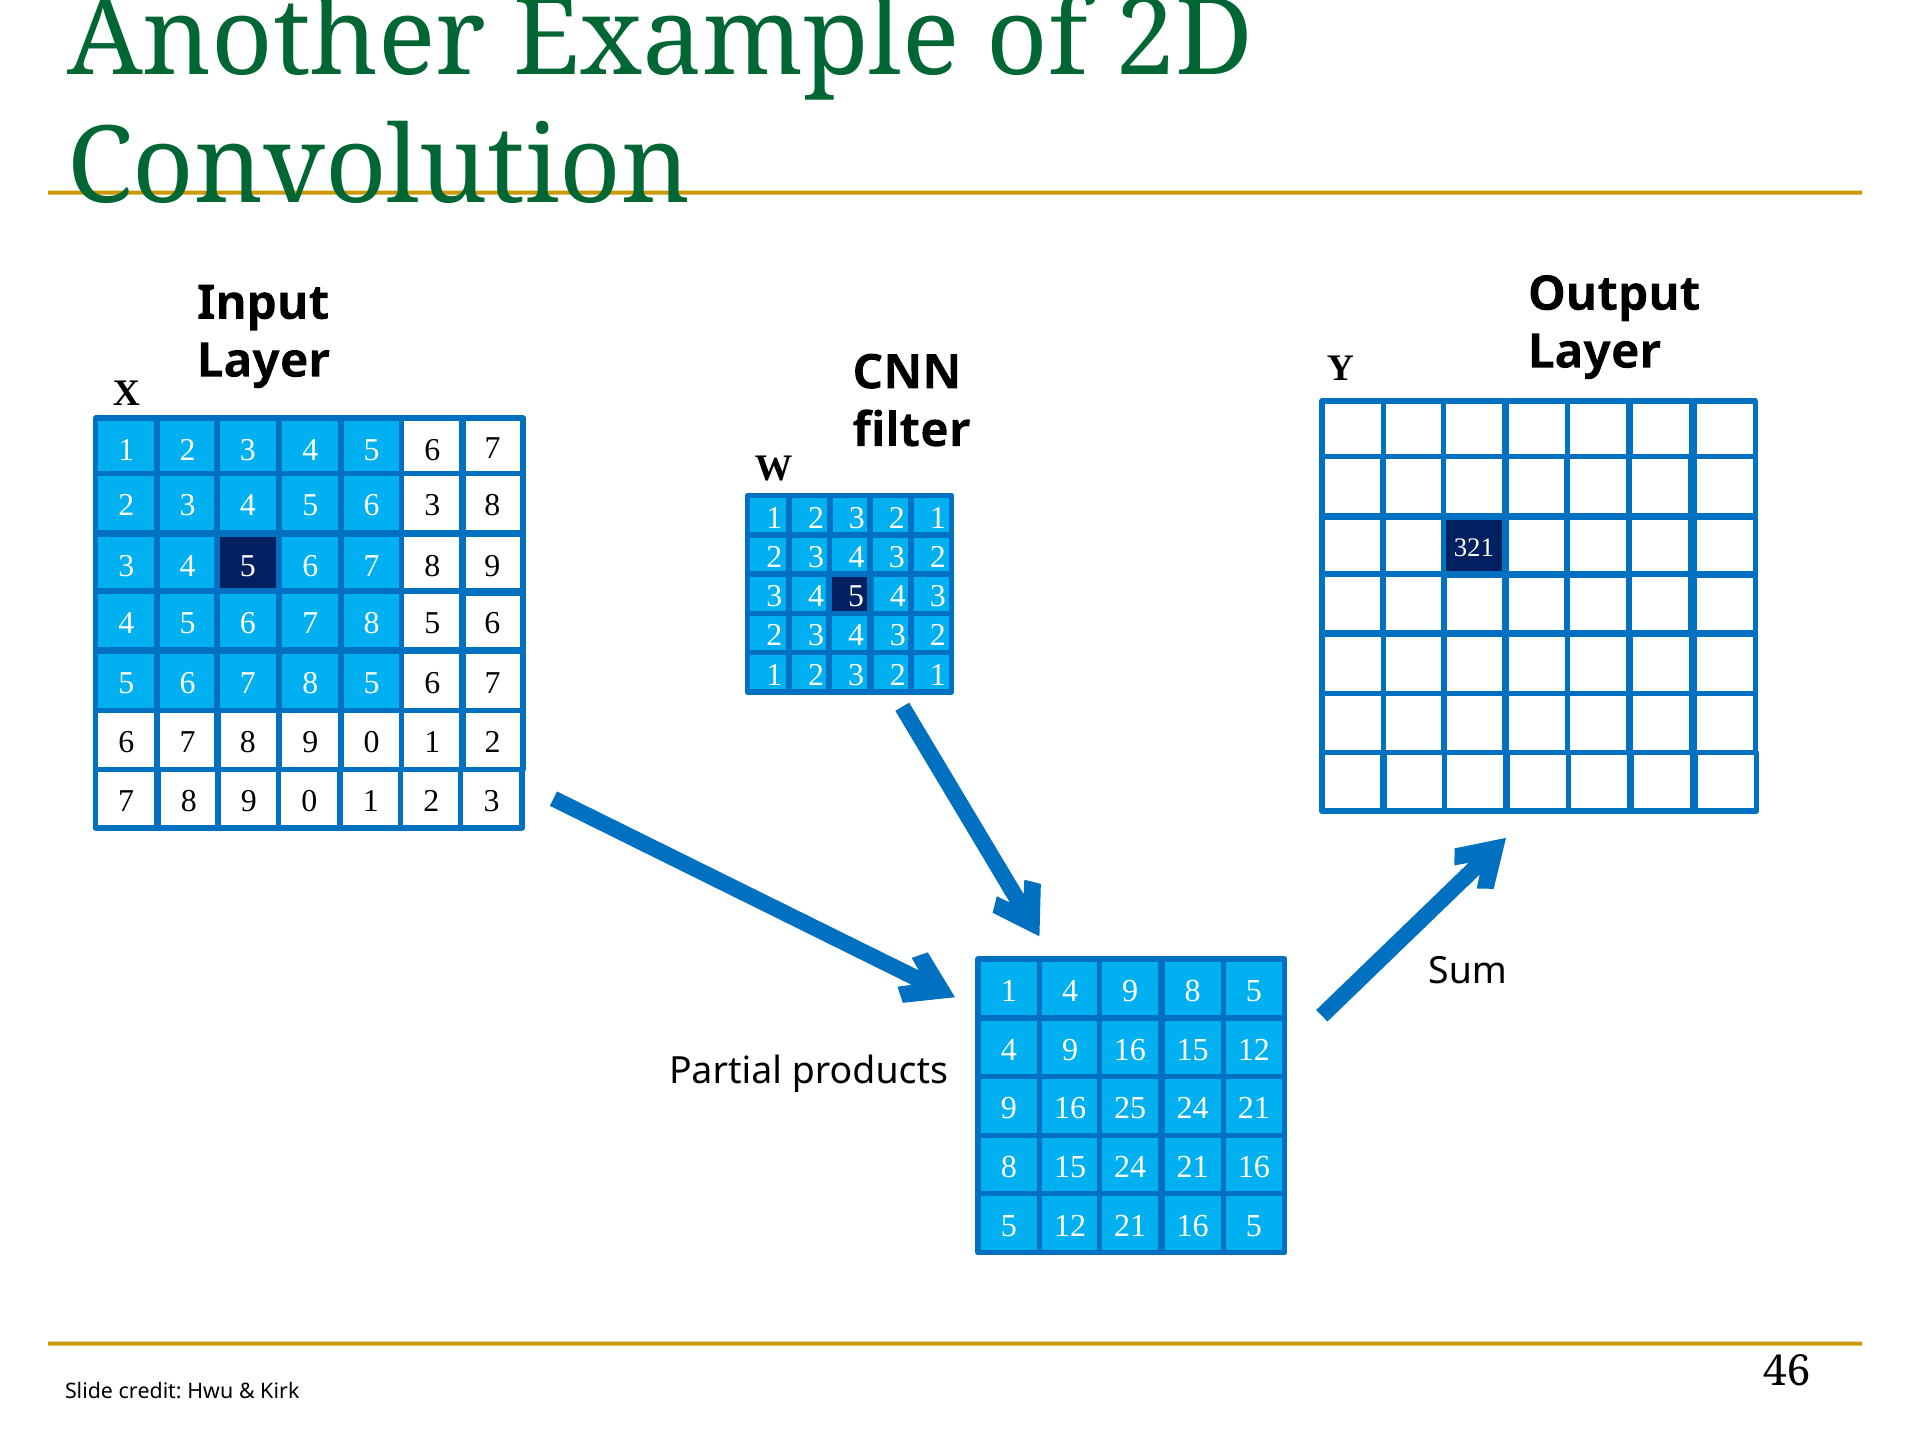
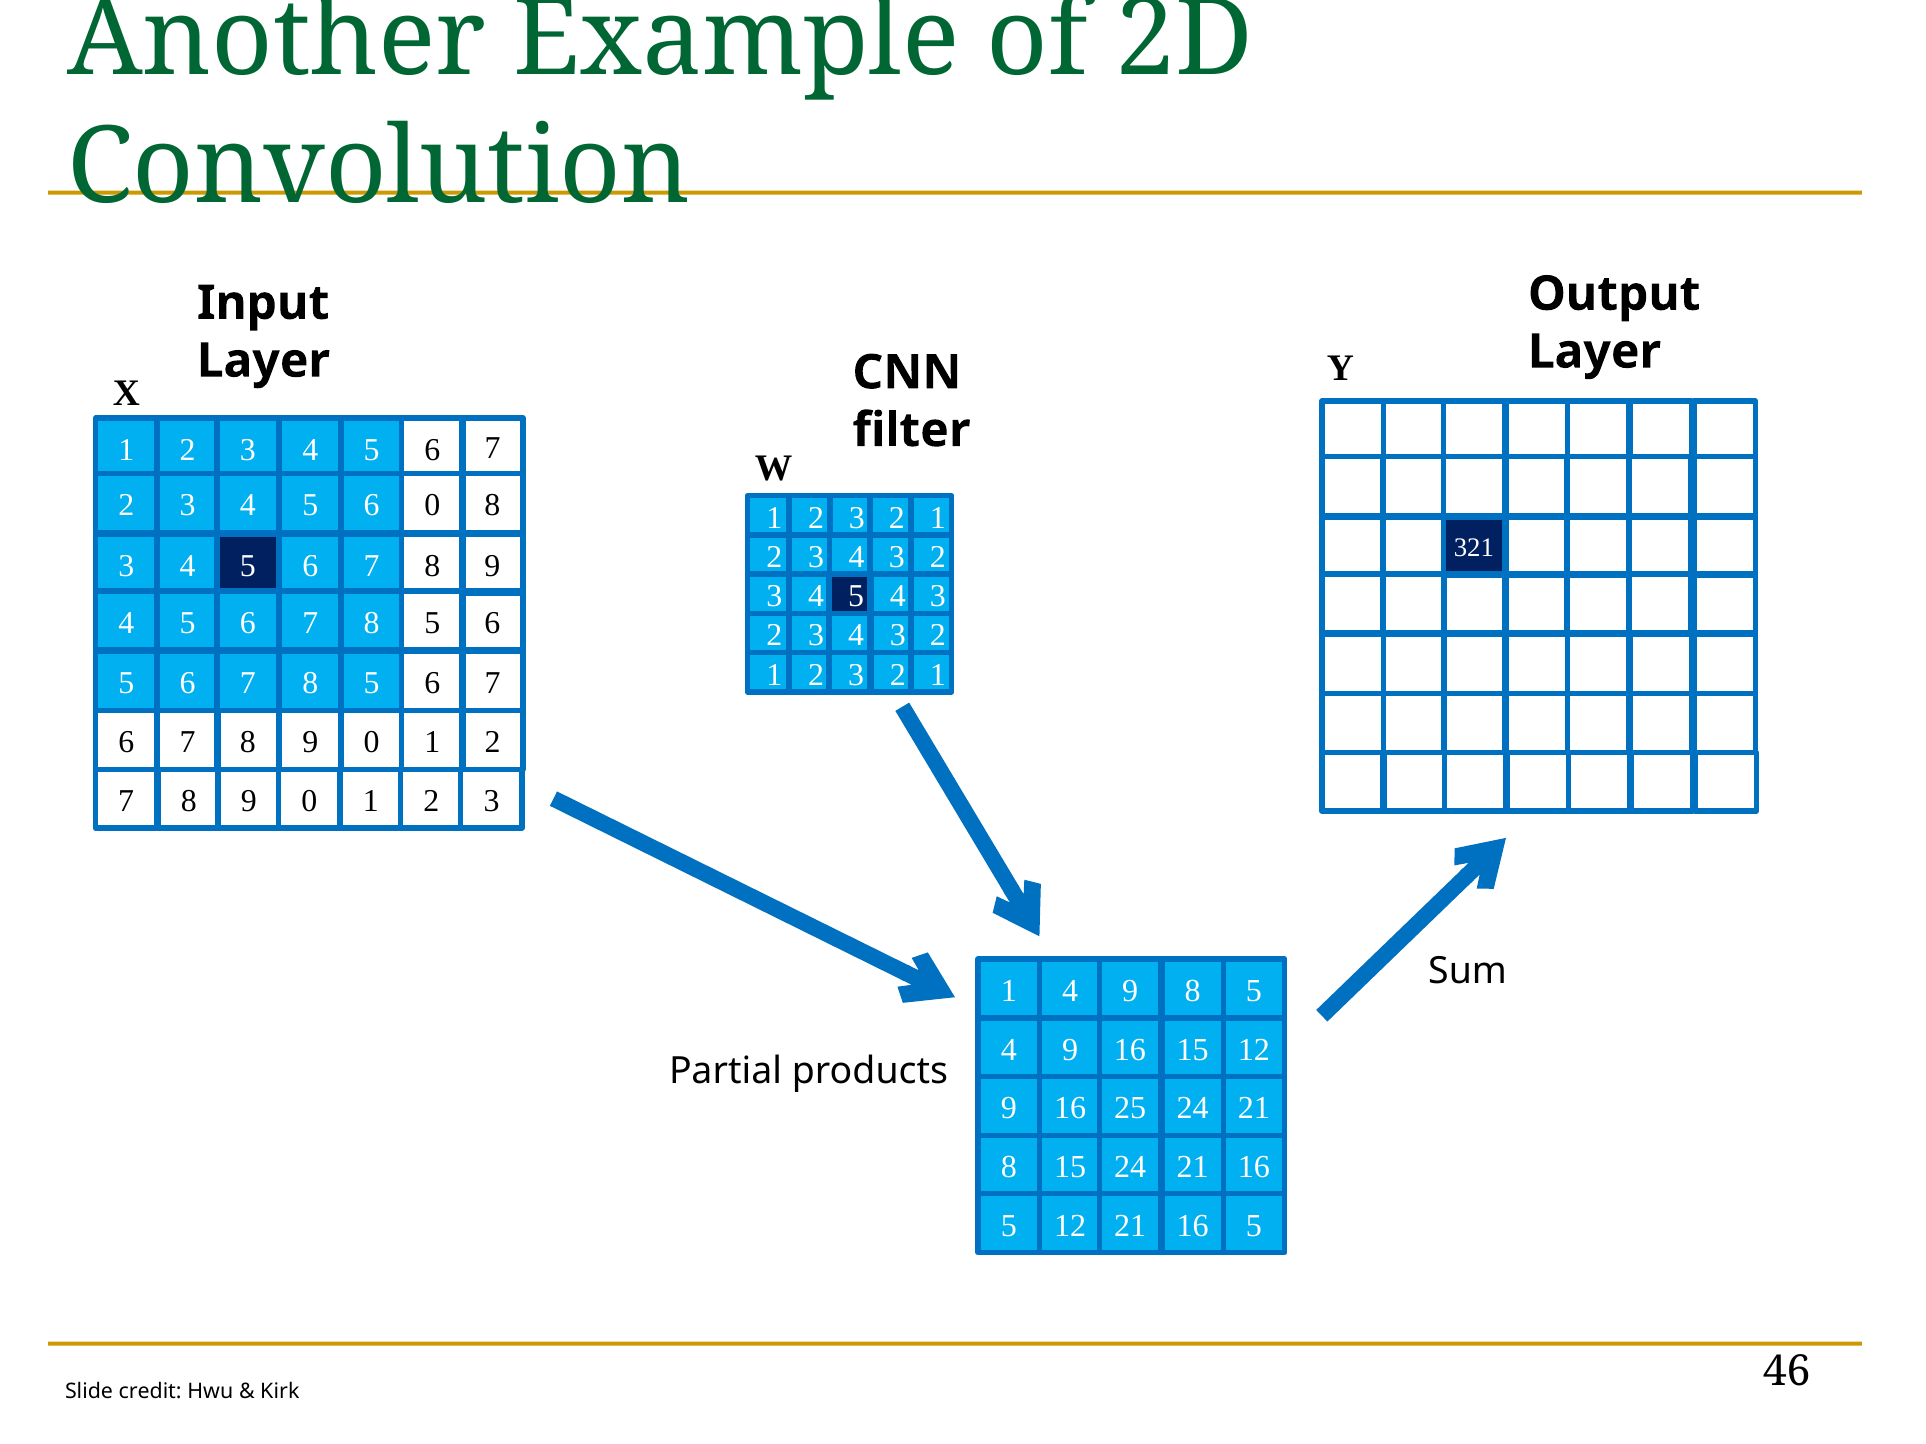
3: 3 -> 0 (432, 505)
